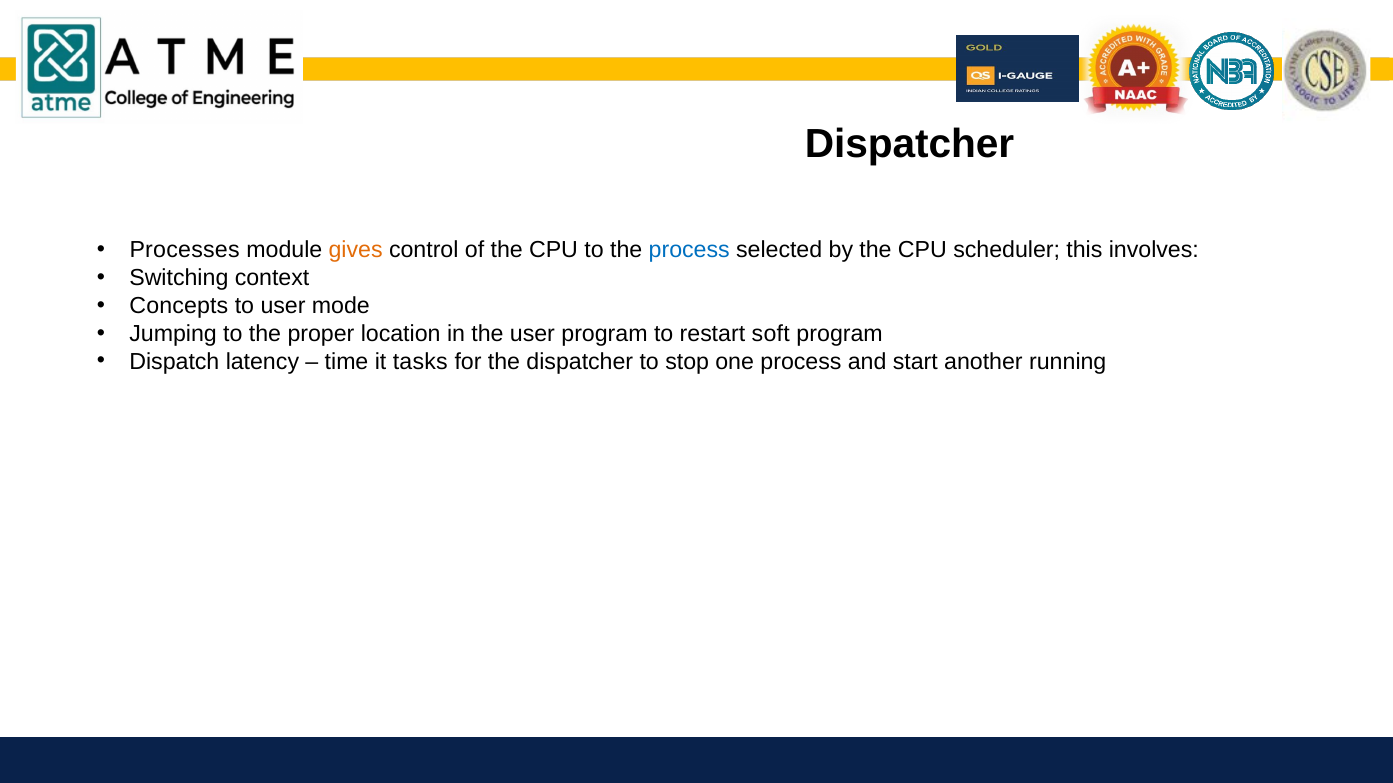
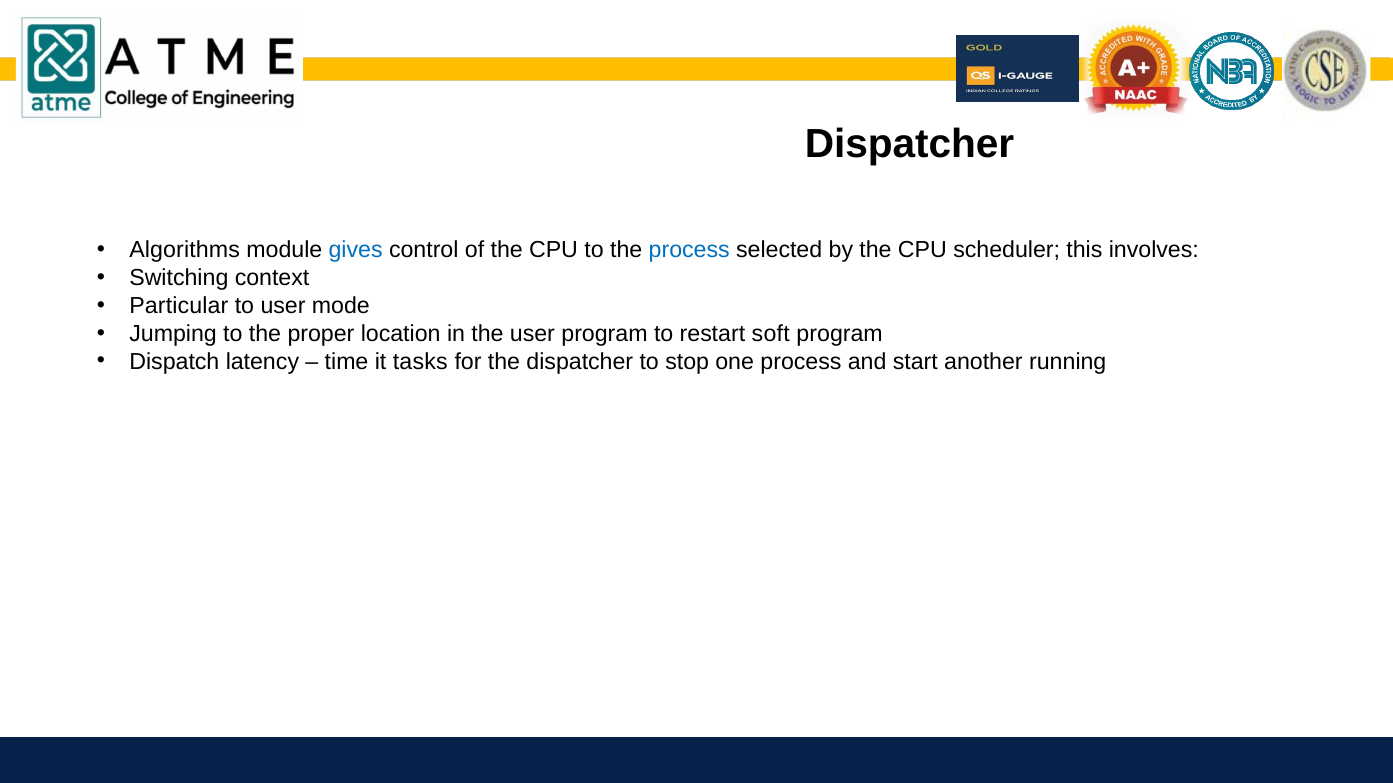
Processes: Processes -> Algorithms (185, 251)
gives colour: orange -> blue (356, 251)
Concepts: Concepts -> Particular (179, 306)
